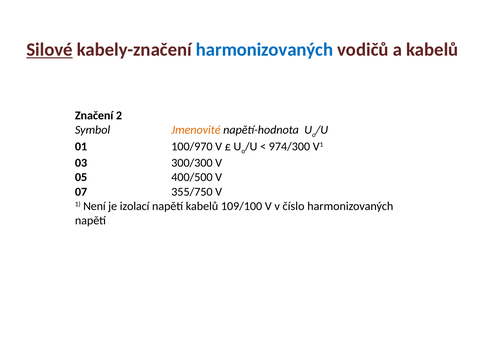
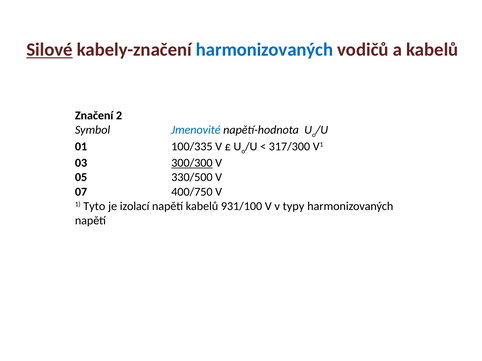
Jmenovité colour: orange -> blue (196, 130)
100/970: 100/970 -> 100/335 (192, 147)
974/300: 974/300 -> 317/300 (289, 147)
300/300 underline: none -> present (192, 163)
400/500: 400/500 -> 330/500 (192, 178)
355/750: 355/750 -> 400/750 (192, 192)
Není: Není -> Tyto (94, 206)
109/100: 109/100 -> 931/100 (242, 206)
číslo: číslo -> typy (293, 206)
